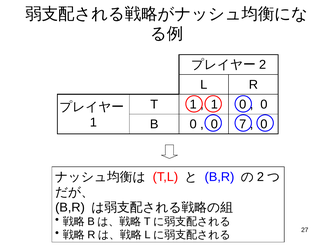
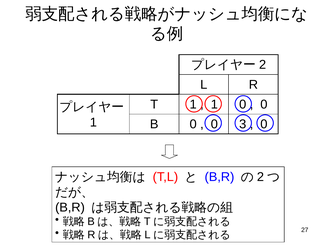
7: 7 -> 3 (243, 124)
